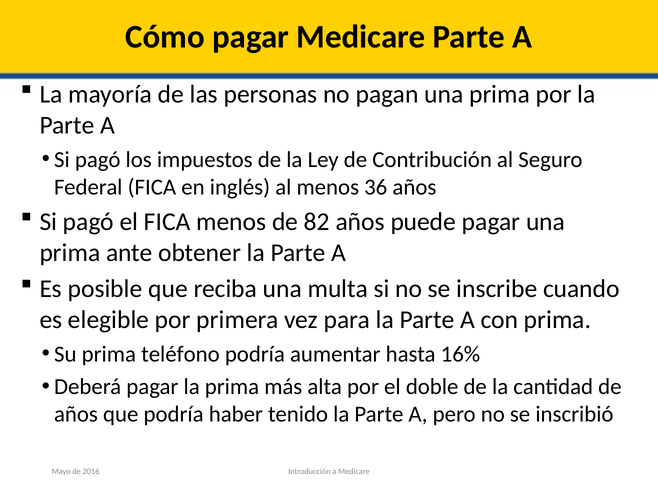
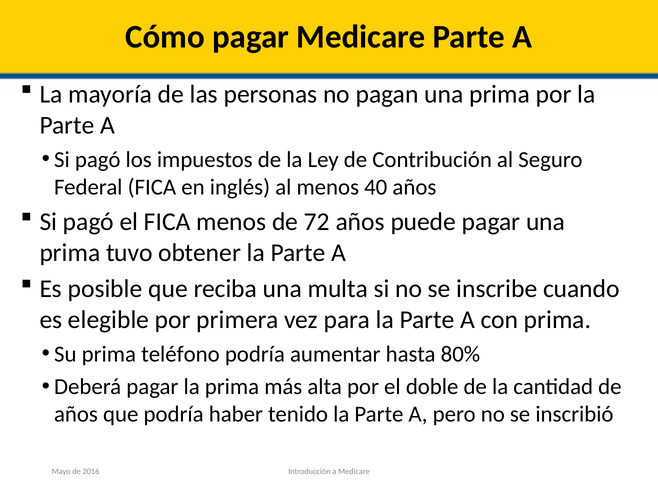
36: 36 -> 40 (376, 187)
82: 82 -> 72 (317, 222)
ante: ante -> tuvo (129, 252)
16%: 16% -> 80% (460, 354)
